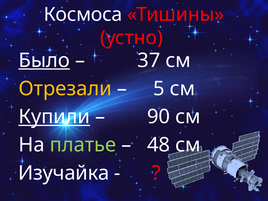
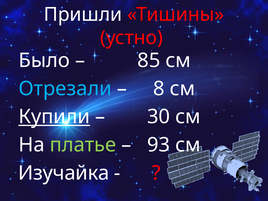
Космоса: Космоса -> Пришли (83, 15)
Было underline: present -> none (44, 60)
37: 37 -> 85 (149, 60)
Отрезали colour: yellow -> light blue (65, 89)
5: 5 -> 8 (159, 89)
90: 90 -> 30 (159, 117)
48: 48 -> 93 (159, 145)
